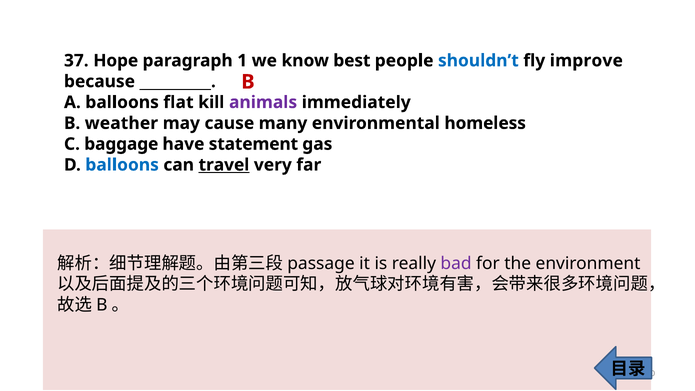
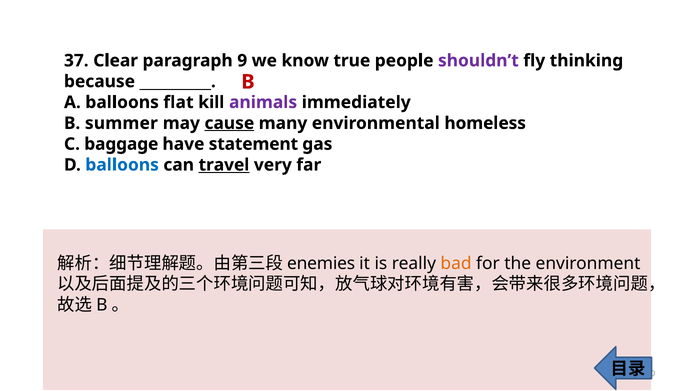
Hope: Hope -> Clear (116, 61)
1: 1 -> 9 (242, 61)
best: best -> true (352, 61)
shouldn’t colour: blue -> purple (478, 61)
improve: improve -> thinking (586, 61)
weather: weather -> summer (121, 123)
cause underline: none -> present (229, 123)
passage: passage -> enemies (321, 263)
bad colour: purple -> orange (456, 263)
